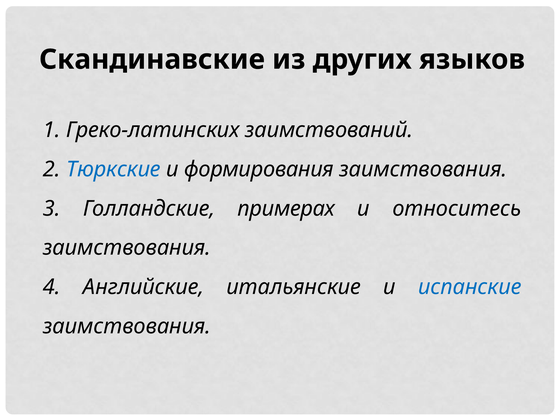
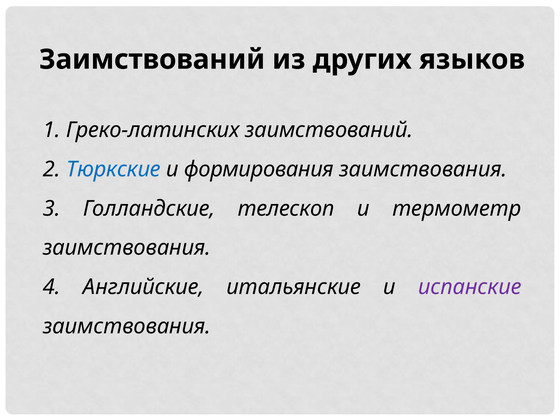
Скандинавские: Скандинавские -> Заимствований (152, 60)
примерах: примерах -> телескоп (286, 209)
относитесь: относитесь -> термометр (457, 209)
испанские colour: blue -> purple (470, 287)
